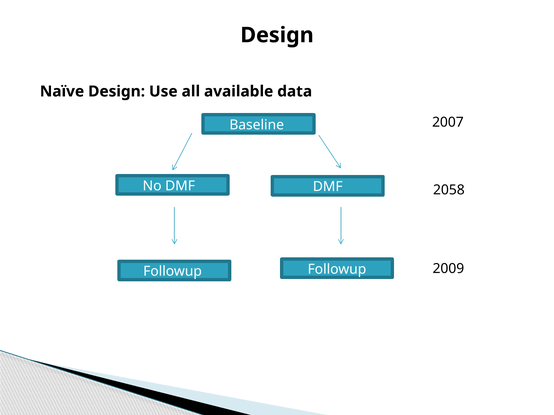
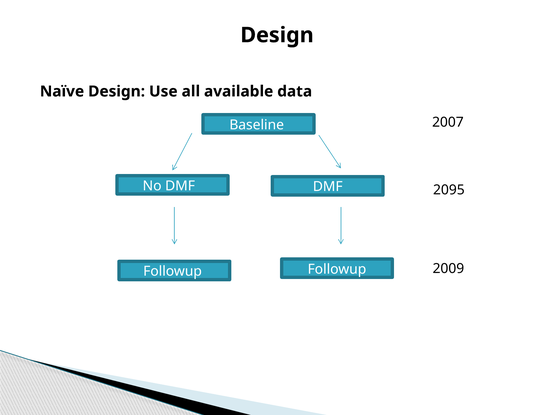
2058: 2058 -> 2095 (449, 190)
